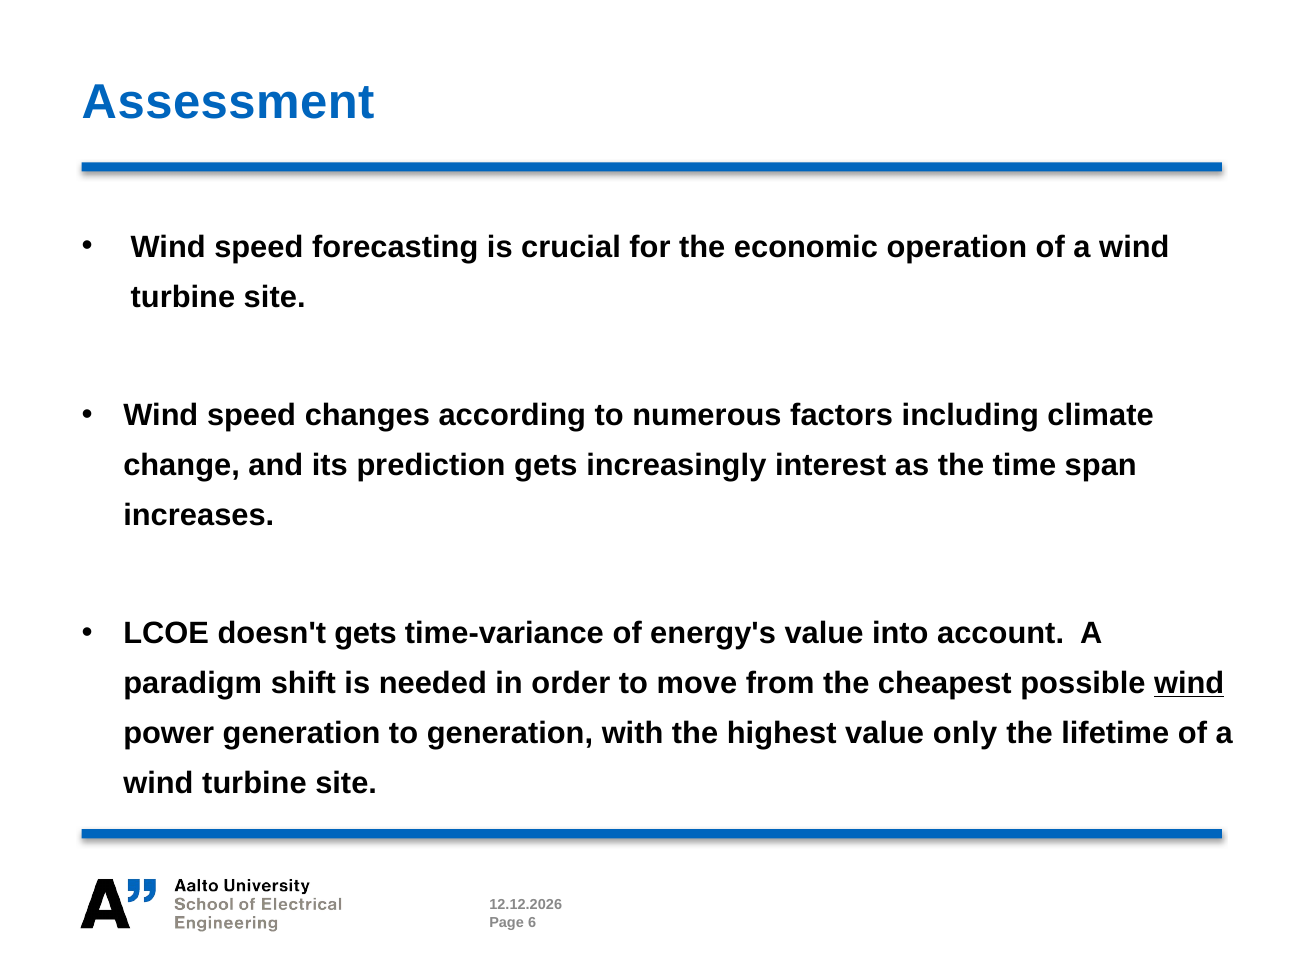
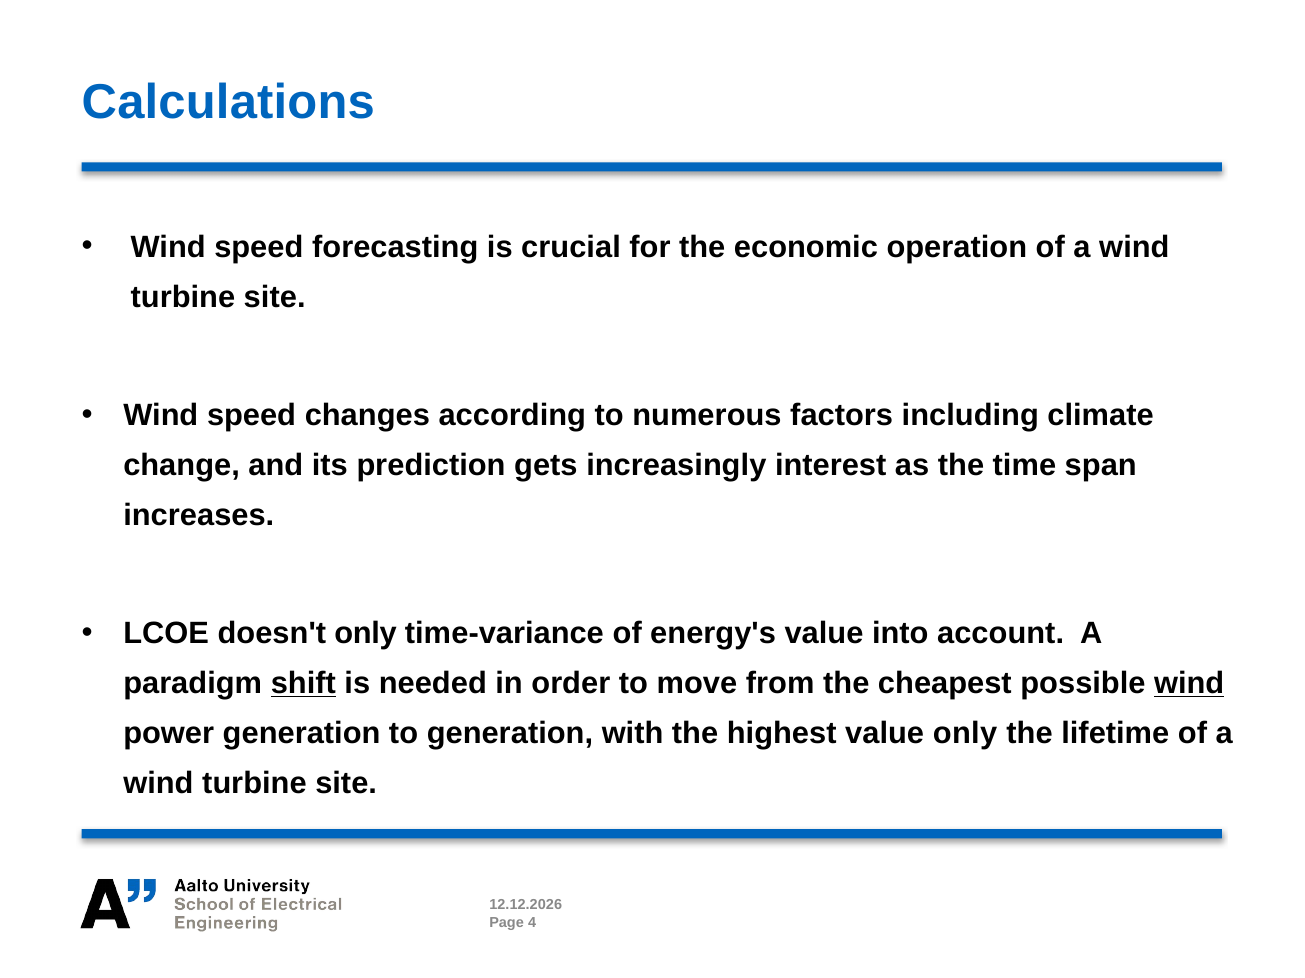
Assessment: Assessment -> Calculations (228, 102)
doesn't gets: gets -> only (366, 634)
shift underline: none -> present (303, 684)
6: 6 -> 4 (532, 923)
